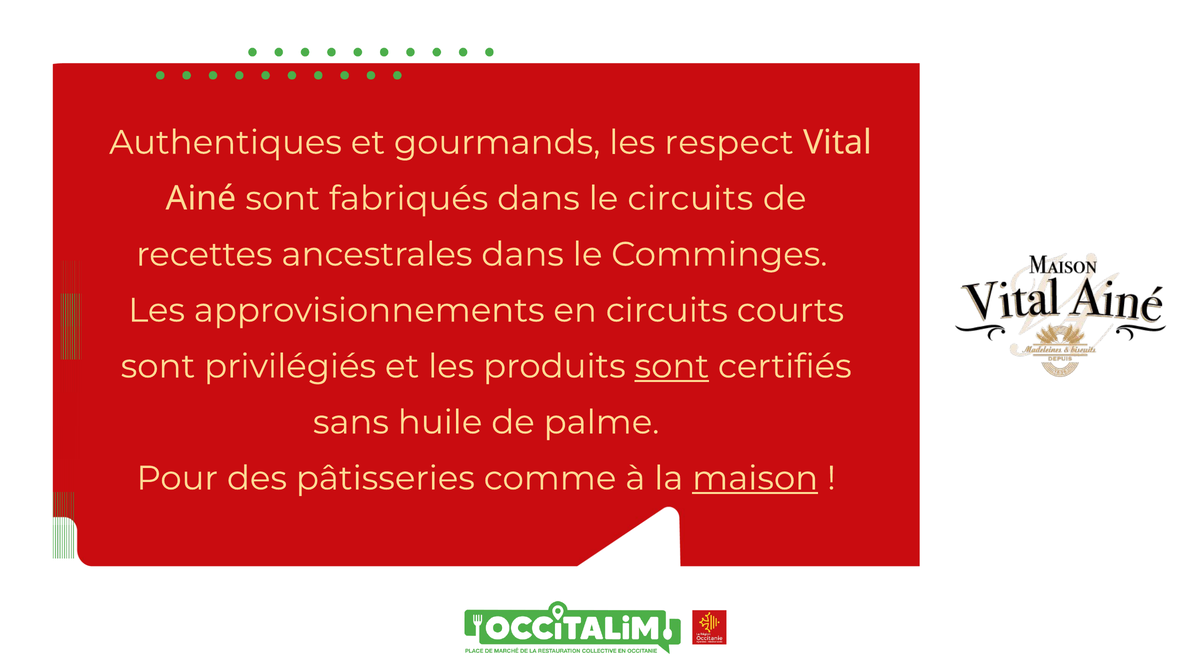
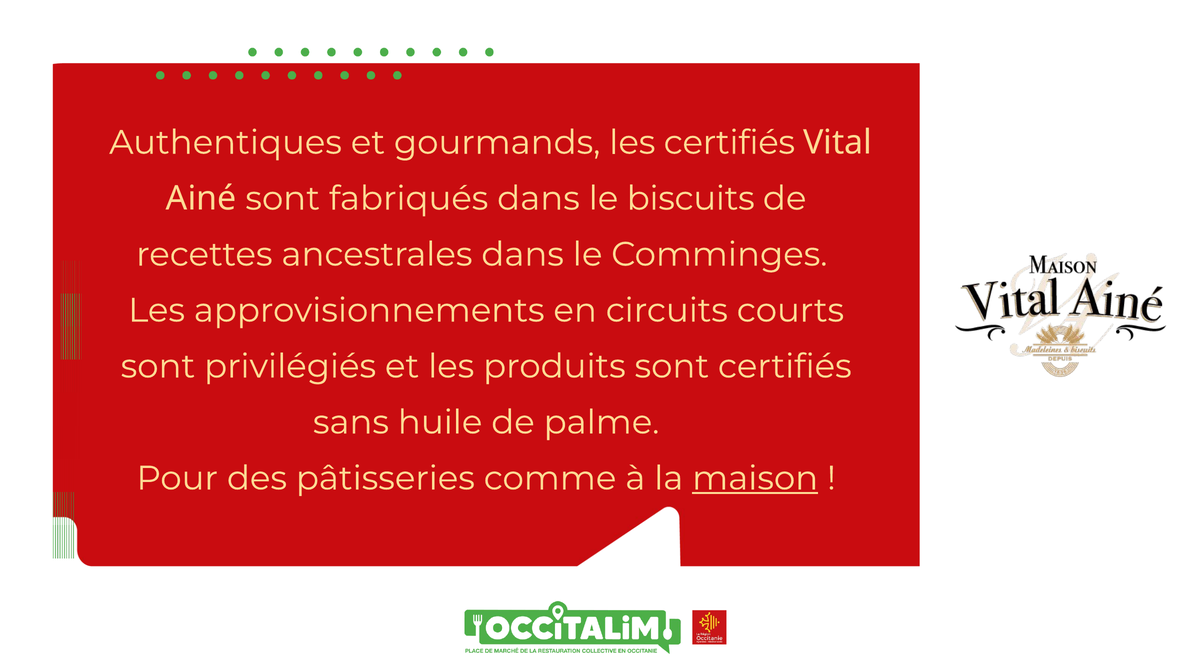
les respect: respect -> certifiés (729, 143)
le circuits: circuits -> biscuits (691, 198)
sont underline: present -> none (672, 366)
